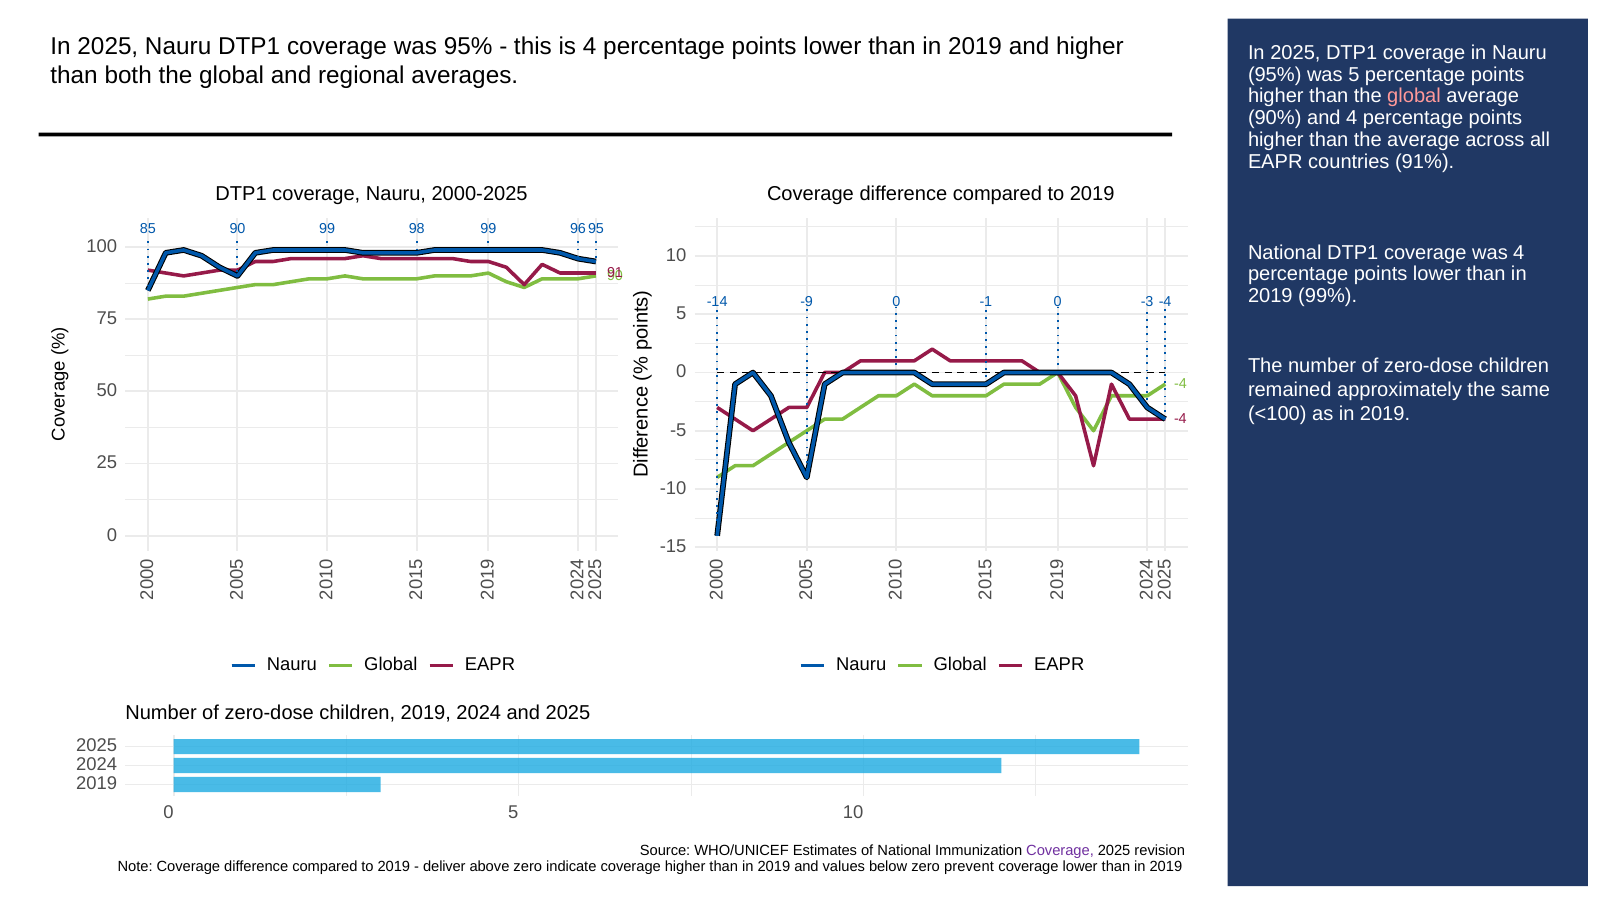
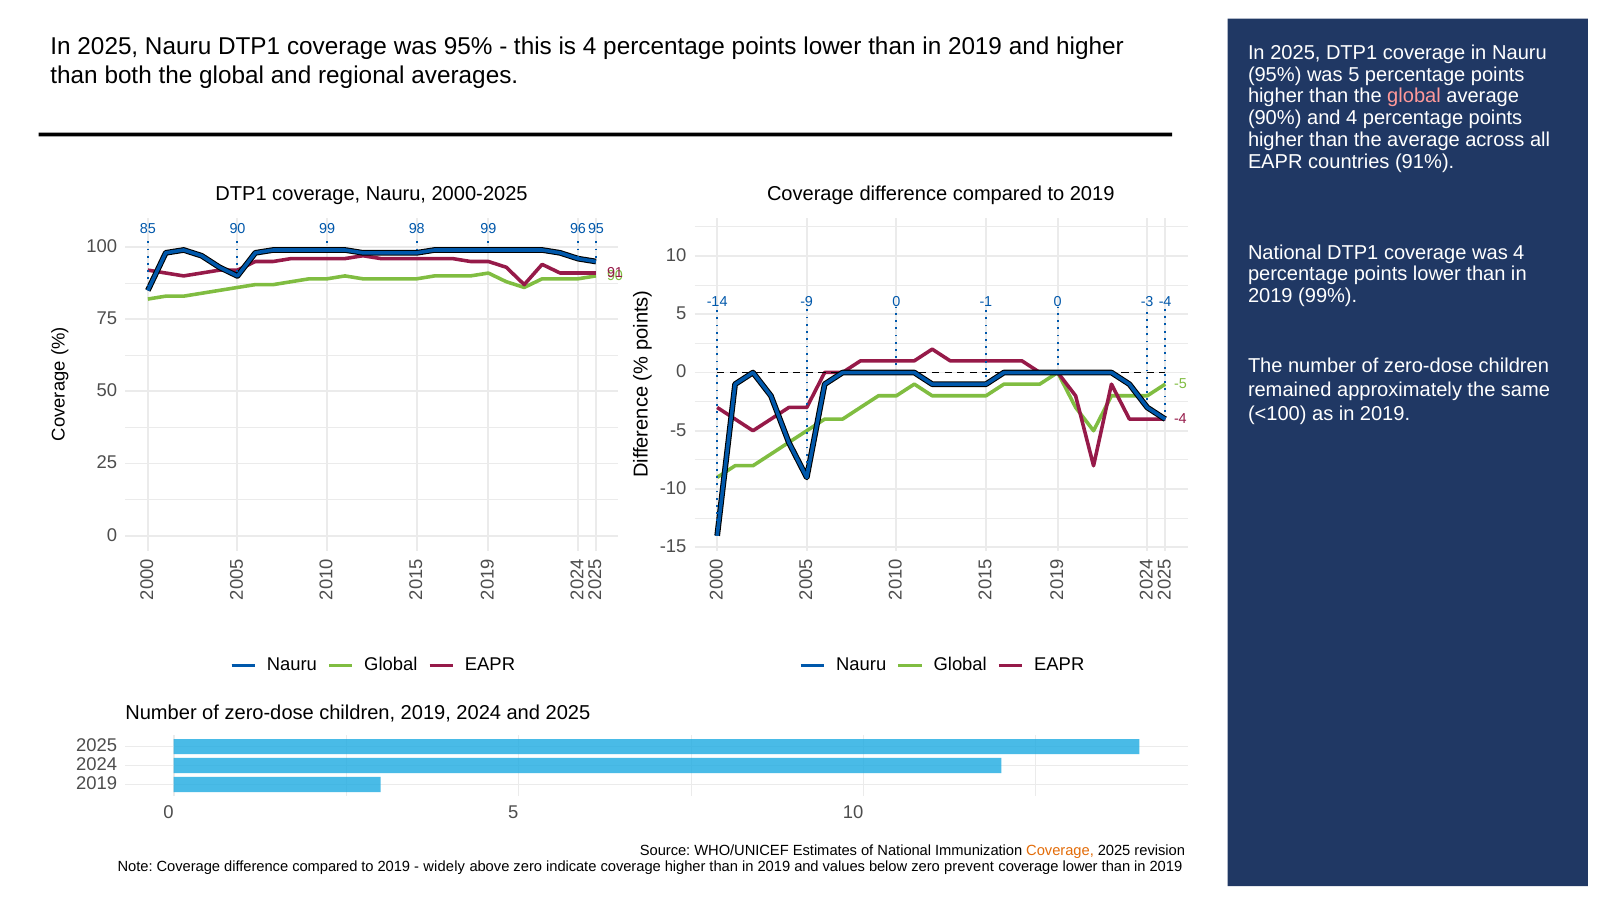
-4: -4 -> -5 (1180, 383)
Coverage colour: purple -> orange (1060, 850)
deliver: deliver -> widely (444, 866)
